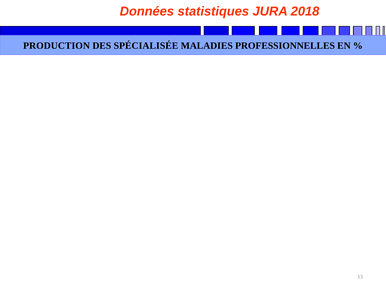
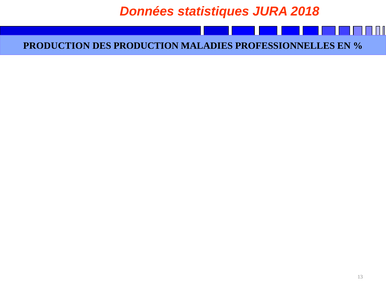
DES SPÉCIALISÉE: SPÉCIALISÉE -> PRODUCTION (146, 46)
